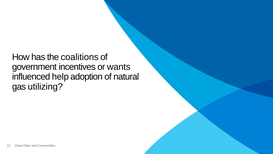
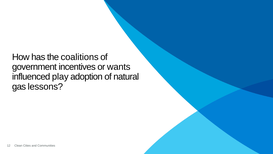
help: help -> play (60, 77)
utilizing: utilizing -> lessons (45, 86)
